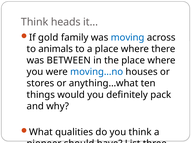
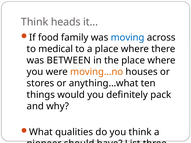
gold: gold -> food (48, 38)
animals: animals -> medical (56, 49)
moving…no colour: blue -> orange (97, 72)
